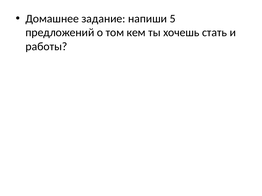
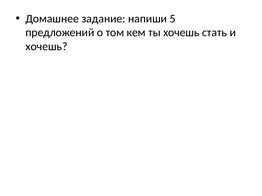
работы: работы -> хочешь (46, 47)
